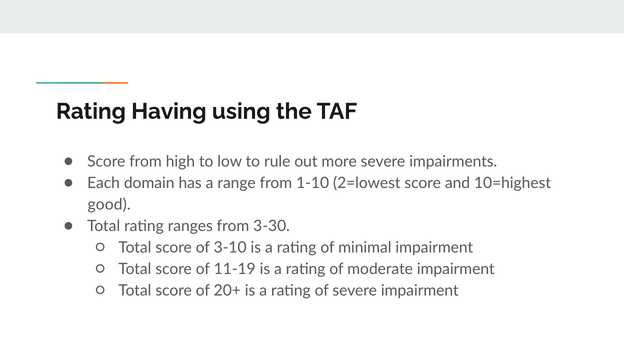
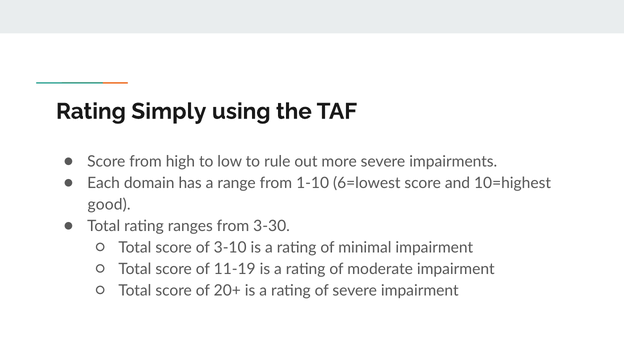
Having: Having -> Simply (169, 111)
2=lowest: 2=lowest -> 6=lowest (367, 183)
